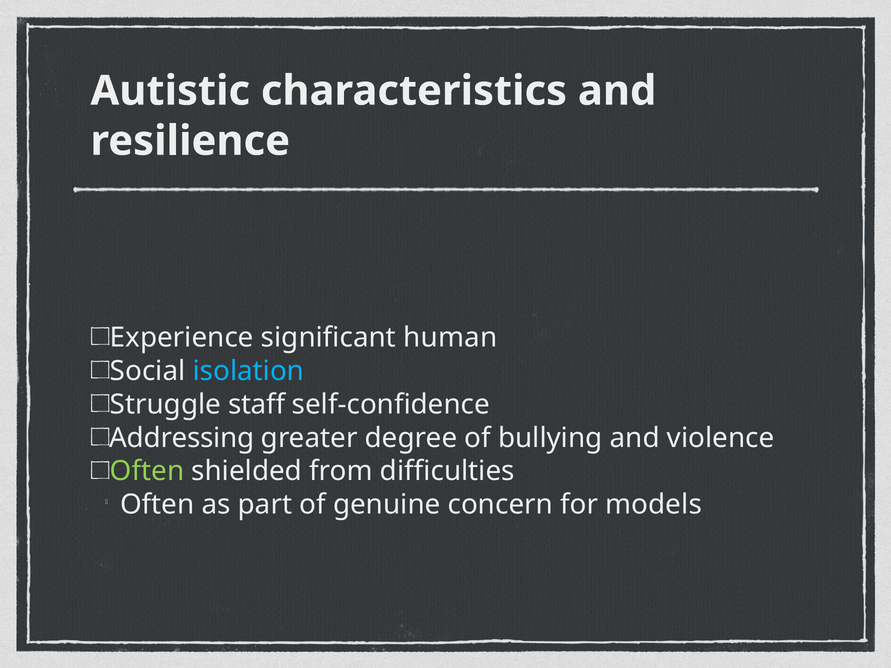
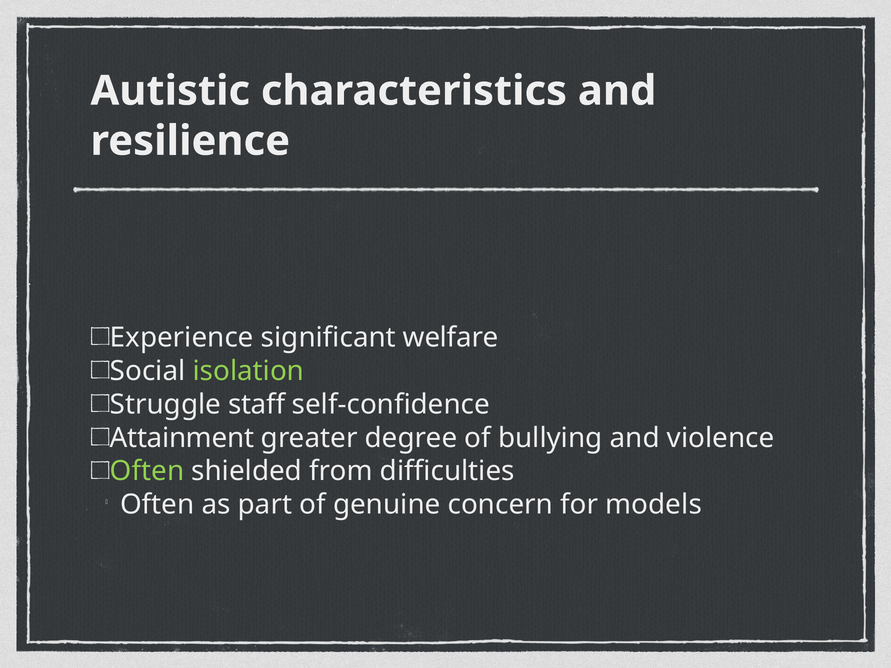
human: human -> welfare (451, 338)
isolation colour: light blue -> light green (248, 371)
Addressing: Addressing -> Attainment (182, 438)
